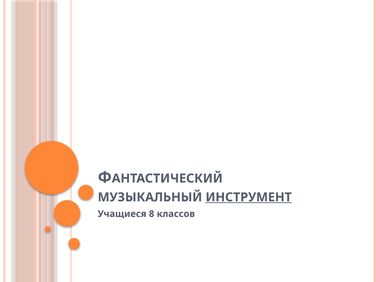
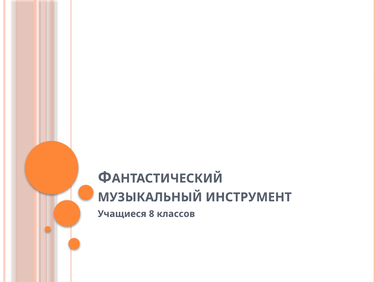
ИНСТРУМЕНТ underline: present -> none (249, 197)
